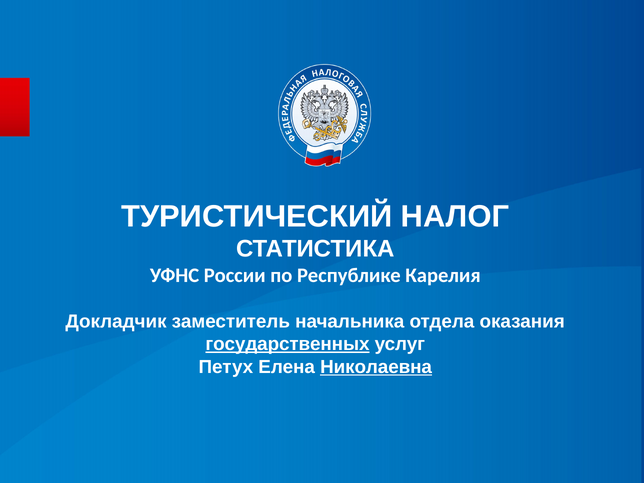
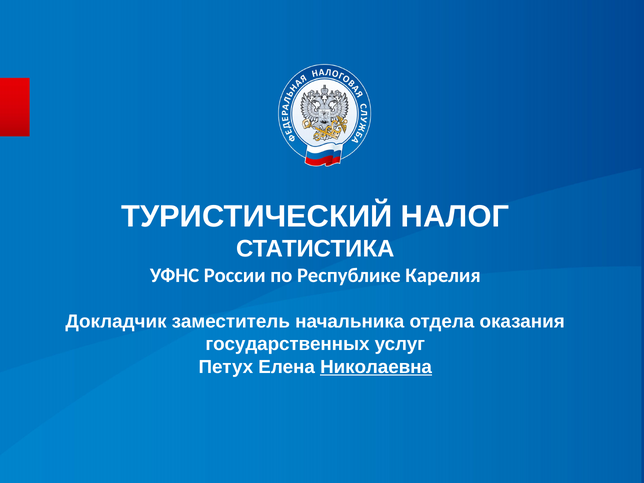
государственных underline: present -> none (287, 344)
